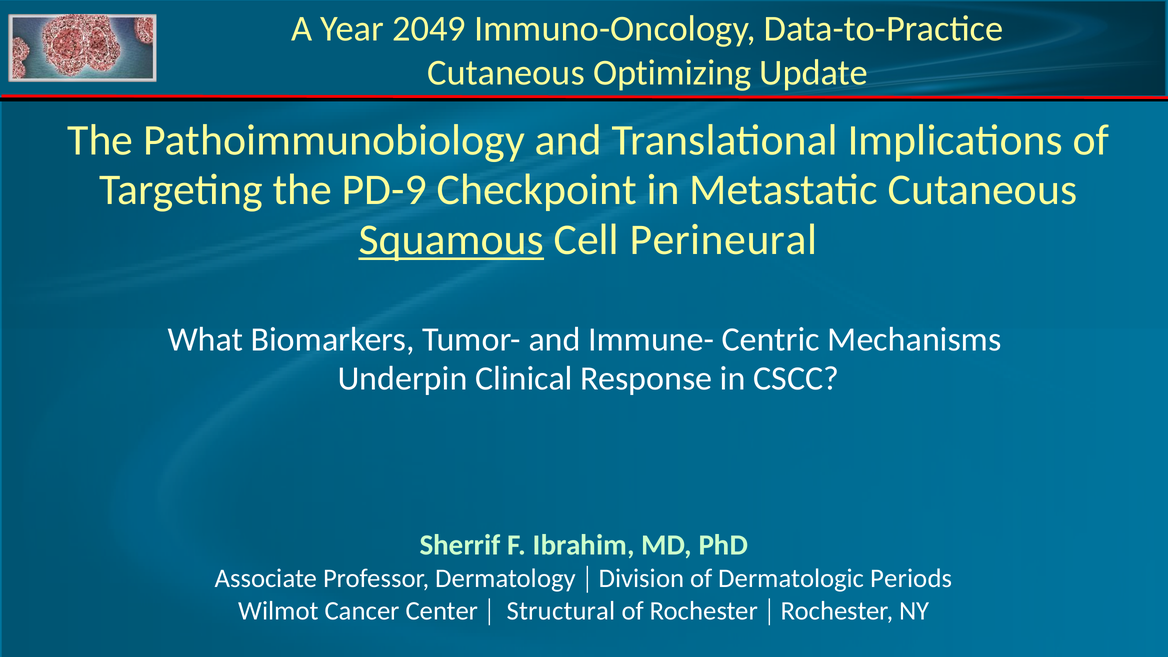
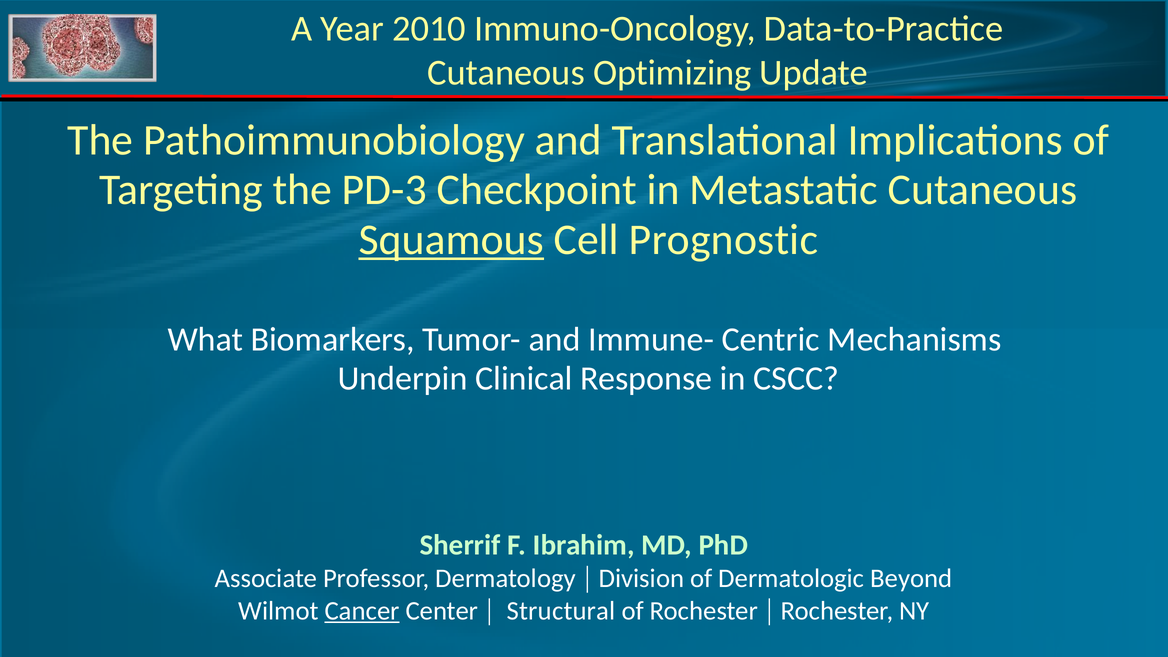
2049: 2049 -> 2010 (429, 29)
PD-9: PD-9 -> PD-3 (384, 190)
Perineural: Perineural -> Prognostic (723, 240)
Periods: Periods -> Beyond (911, 579)
Cancer underline: none -> present (362, 611)
